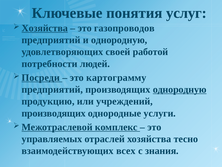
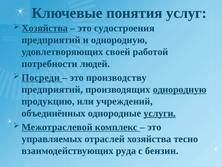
газопроводов: газопроводов -> судостроения (124, 28)
картограмму: картограмму -> производству (116, 77)
производящих: производящих -> объединённых (54, 113)
услуги underline: none -> present (160, 113)
всех: всех -> руда (126, 150)
знания: знания -> бензин (162, 150)
